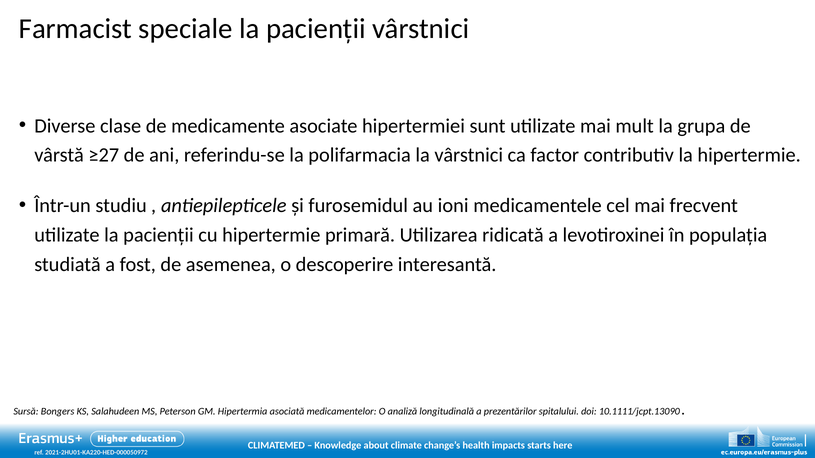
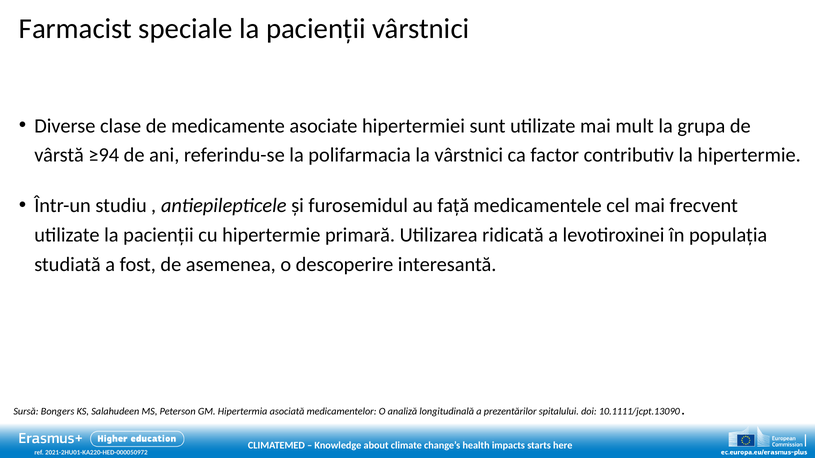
≥27: ≥27 -> ≥94 (104, 155)
ioni: ioni -> față (453, 206)
